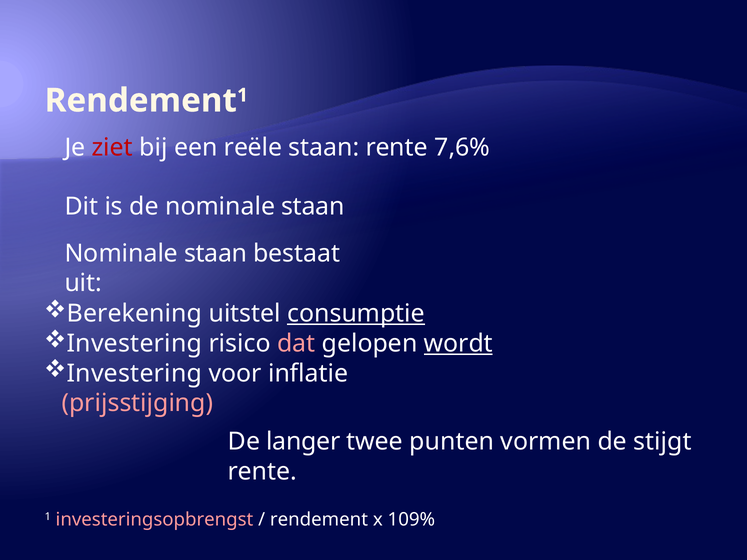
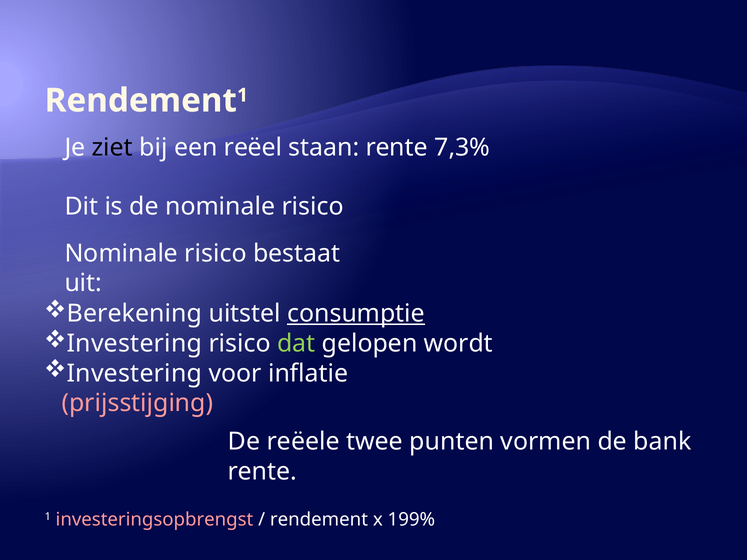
ziet colour: red -> black (112, 148)
reële: reële -> reëel (253, 148)
7,6%: 7,6% -> 7,3% (462, 148)
de nominale staan: staan -> risico (313, 206)
staan: staan -> risico (216, 254)
dat colour: pink -> light green (296, 344)
wordt underline: present -> none (458, 344)
langer: langer -> reëele (303, 442)
stijgt: stijgt -> bank (663, 442)
109%: 109% -> 199% (411, 520)
